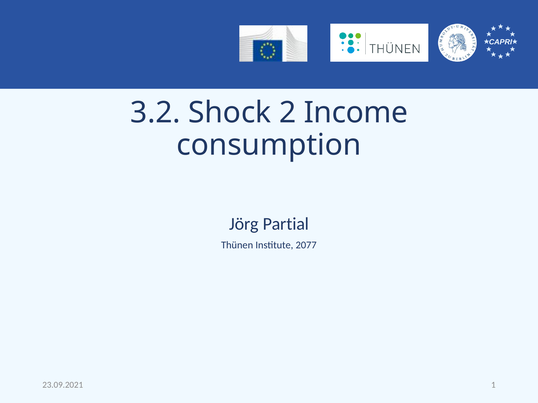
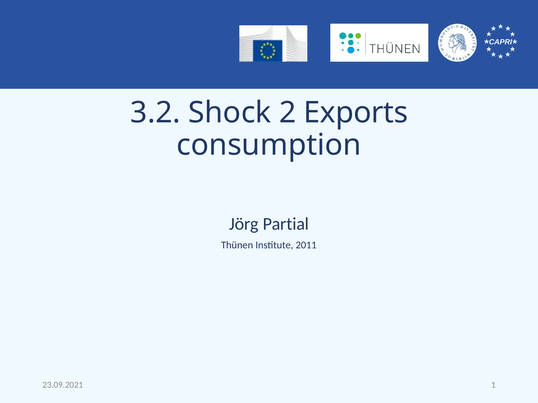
Income: Income -> Exports (356, 113)
2077: 2077 -> 2011 (306, 246)
